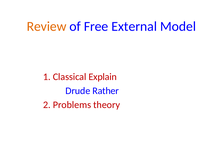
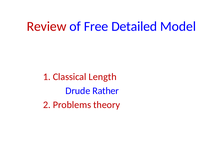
Review colour: orange -> red (47, 26)
External: External -> Detailed (134, 26)
Explain: Explain -> Length (103, 77)
